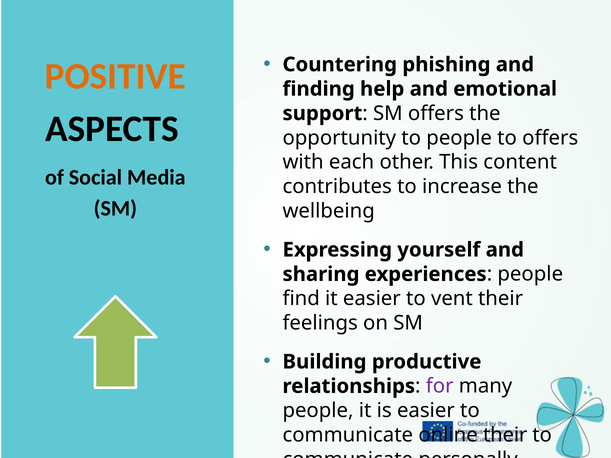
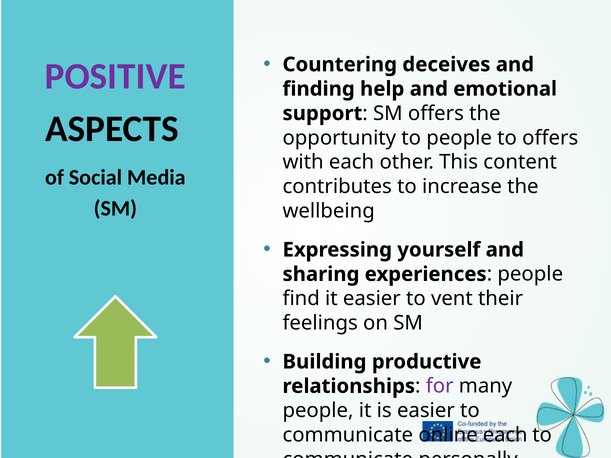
phishing: phishing -> deceives (446, 65)
POSITIVE colour: orange -> purple (115, 76)
online their: their -> each (505, 435)
